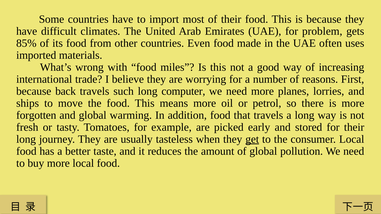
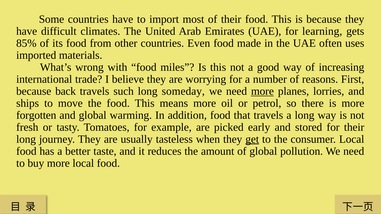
problem: problem -> learning (322, 31)
computer: computer -> someday (183, 91)
more underline: none -> present (262, 91)
